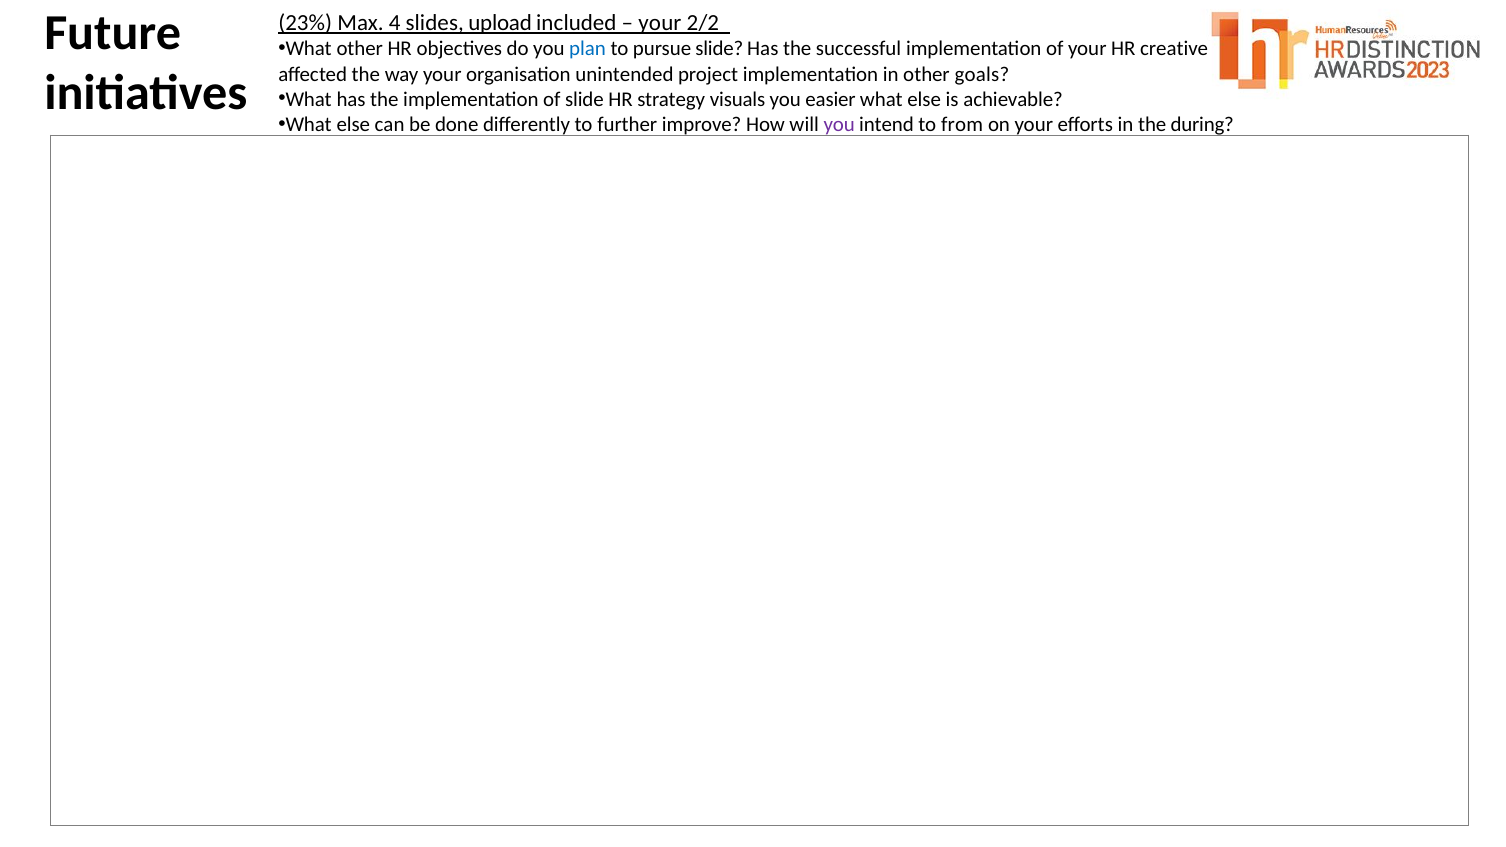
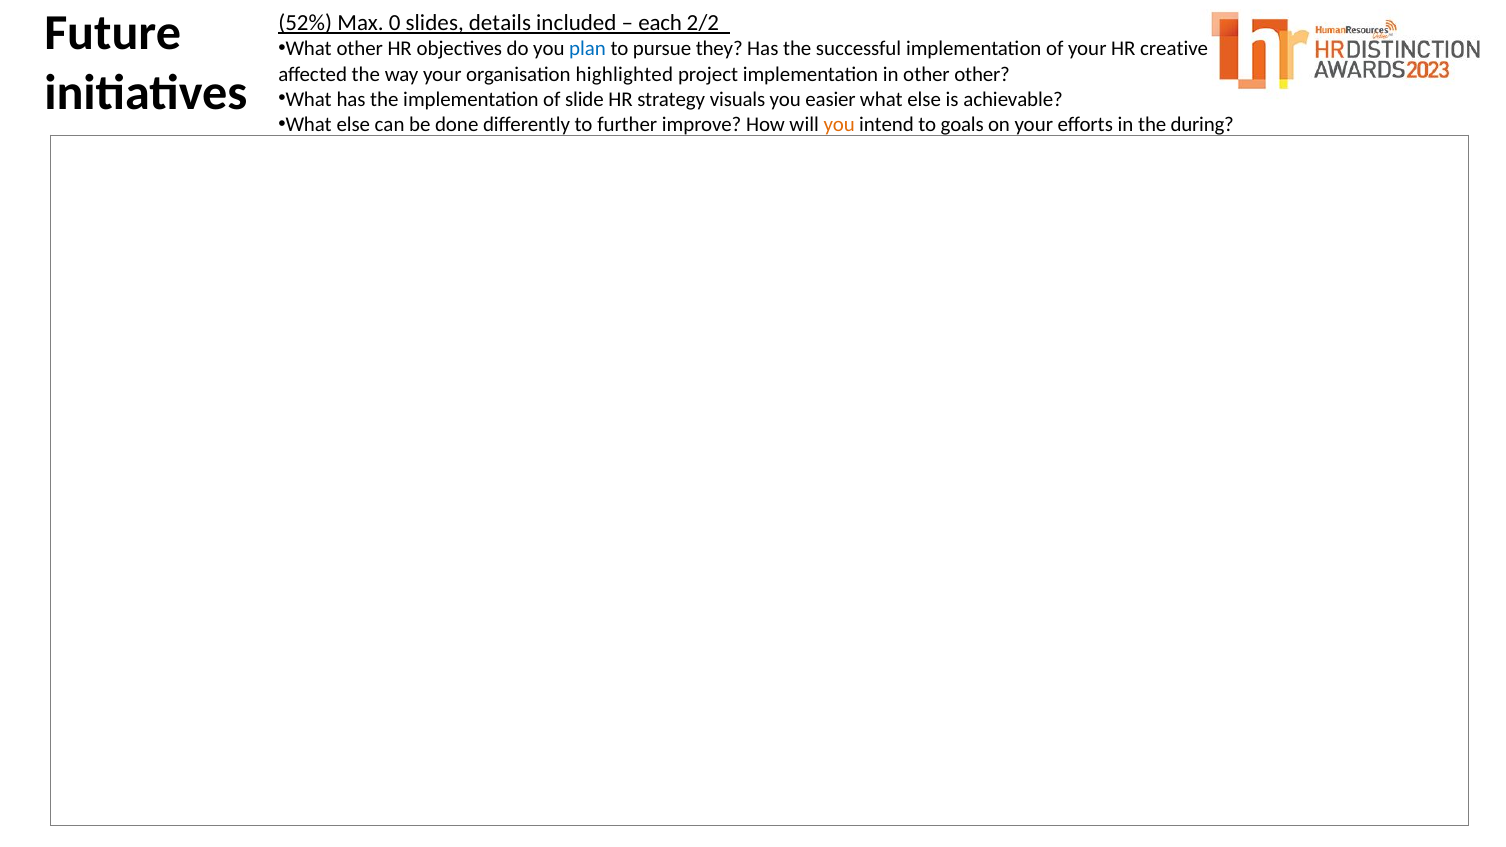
23%: 23% -> 52% (305, 23)
4: 4 -> 0 (395, 23)
upload: upload -> details (500, 23)
your: your -> each (660, 23)
pursue slide: slide -> they (719, 49)
unintended: unintended -> highlighted (624, 74)
other goals: goals -> other (982, 74)
you colour: purple -> orange (839, 124)
from: from -> goals (962, 124)
